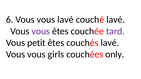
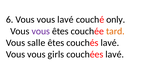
couché lavé: lavé -> only (116, 20)
tard colour: purple -> orange (115, 31)
petit: petit -> salle (36, 43)
couchées only: only -> lavé (115, 55)
